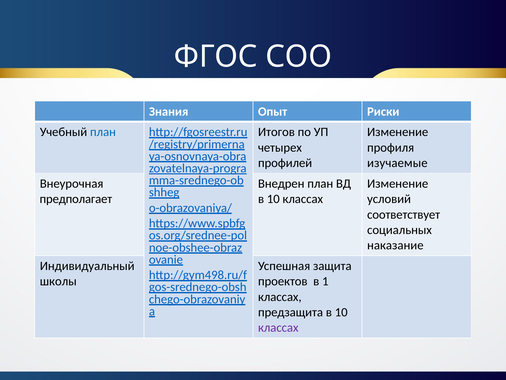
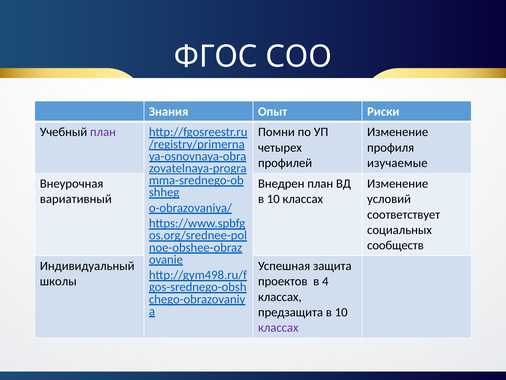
план colour: blue -> purple (103, 132)
Итогов: Итогов -> Помни (276, 132)
предполагает: предполагает -> вариативный (76, 199)
наказание: наказание -> сообществ (395, 245)
1: 1 -> 4 (325, 281)
